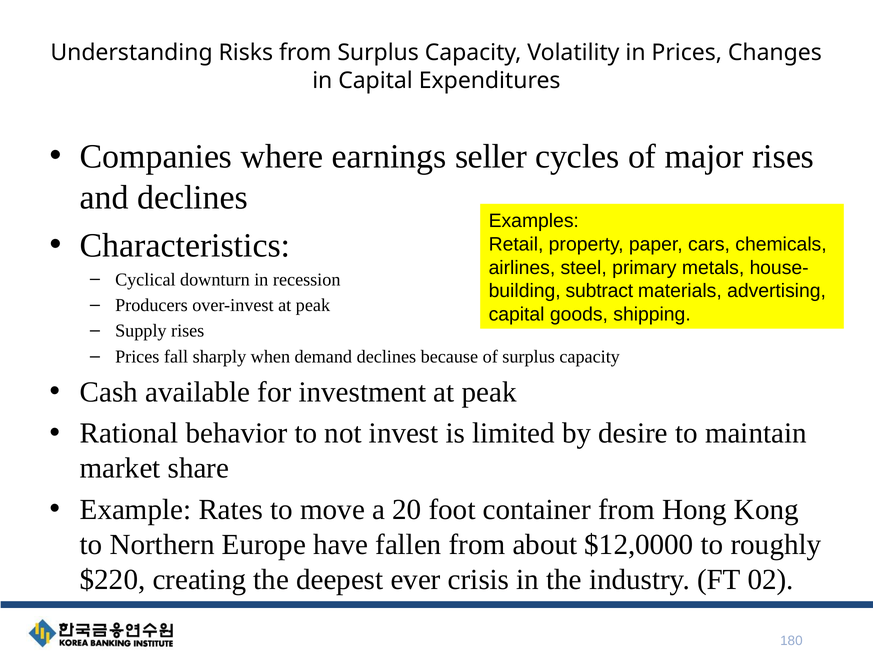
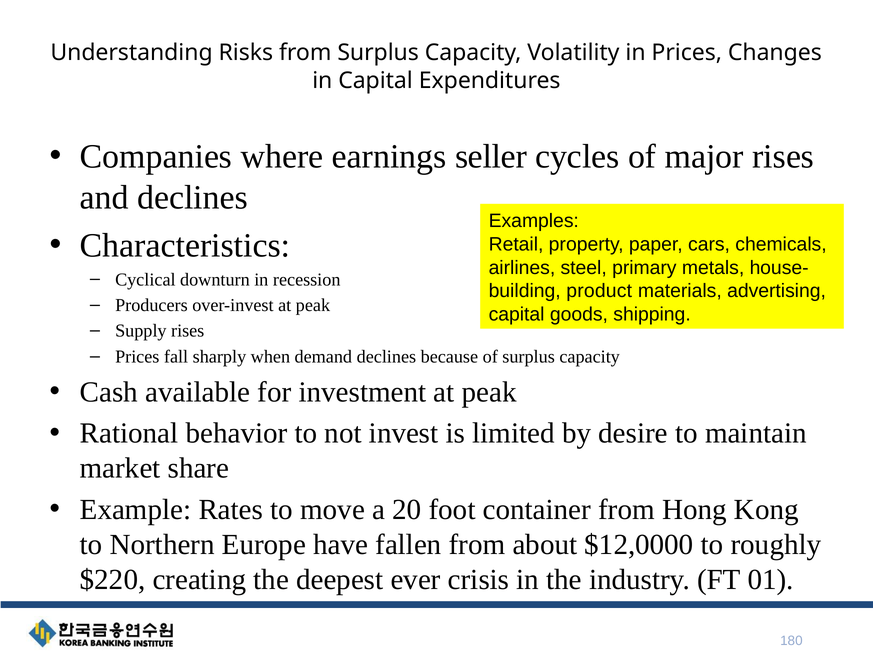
subtract: subtract -> product (599, 291)
02: 02 -> 01 (771, 579)
